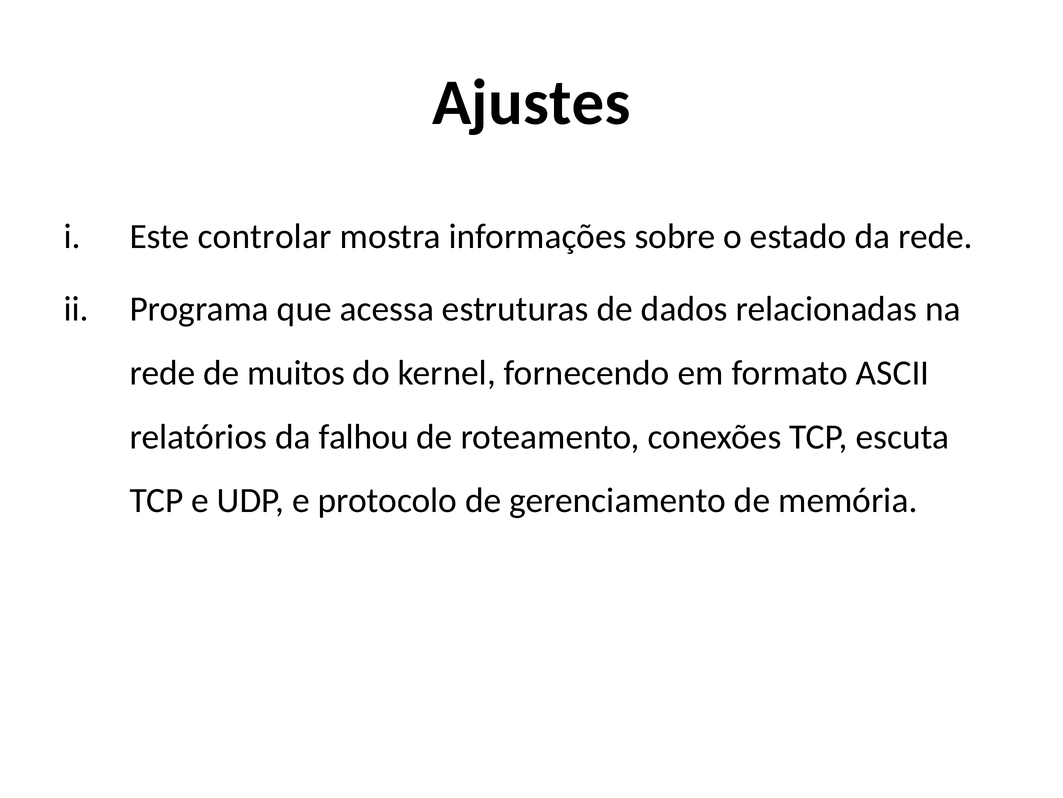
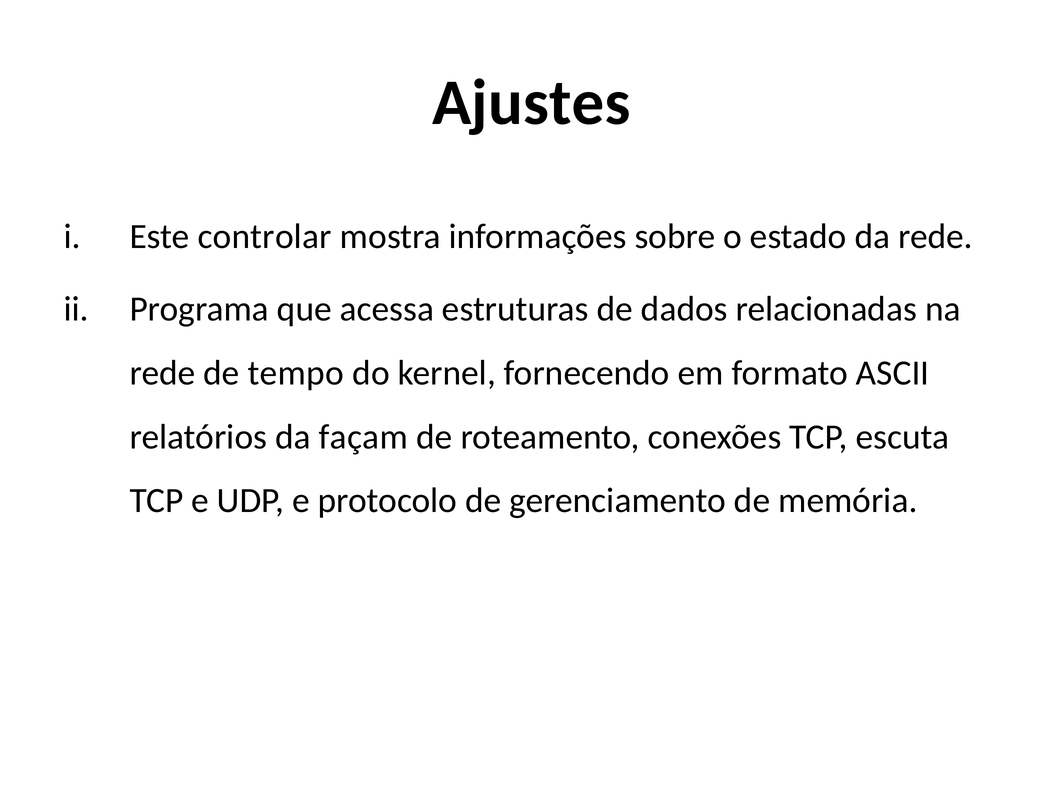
muitos: muitos -> tempo (296, 373)
falhou: falhou -> façam (363, 436)
